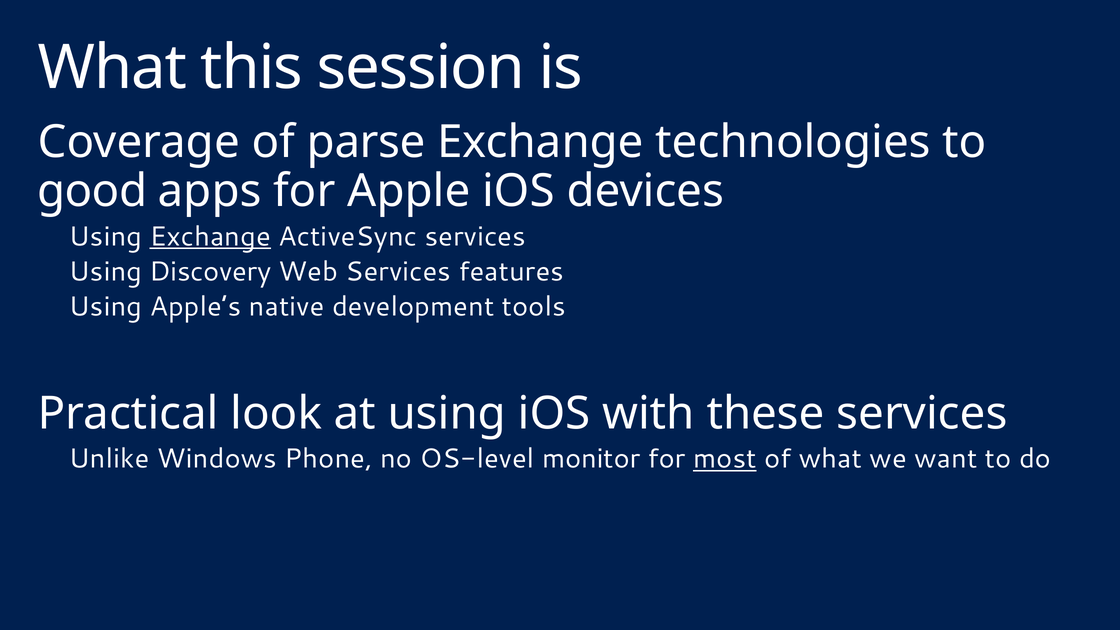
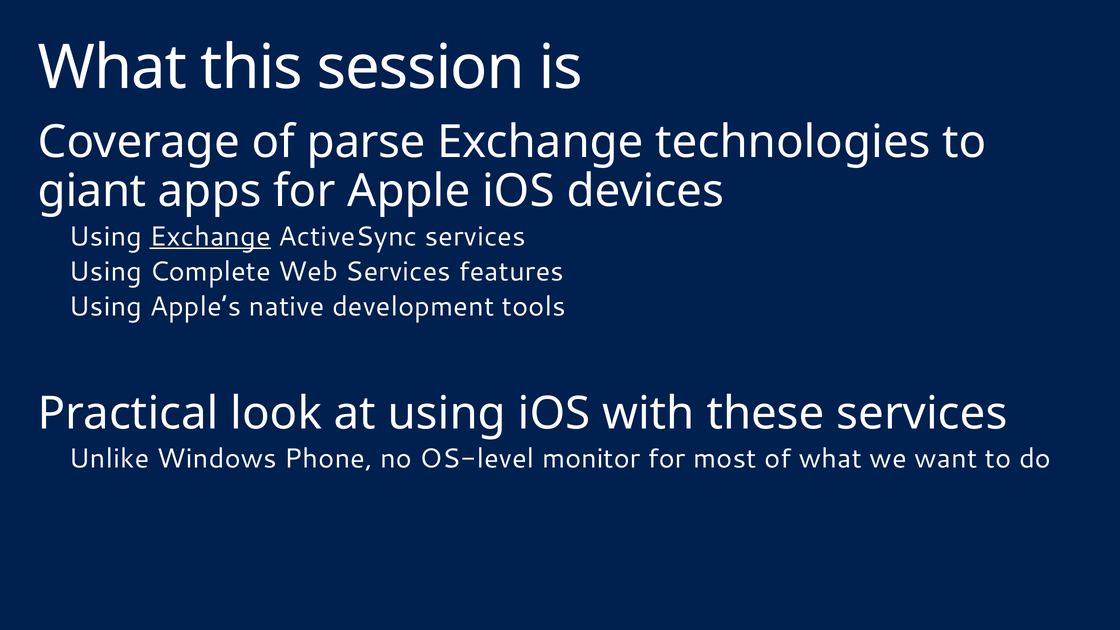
good: good -> giant (92, 191)
Discovery: Discovery -> Complete (210, 272)
most underline: present -> none (725, 459)
